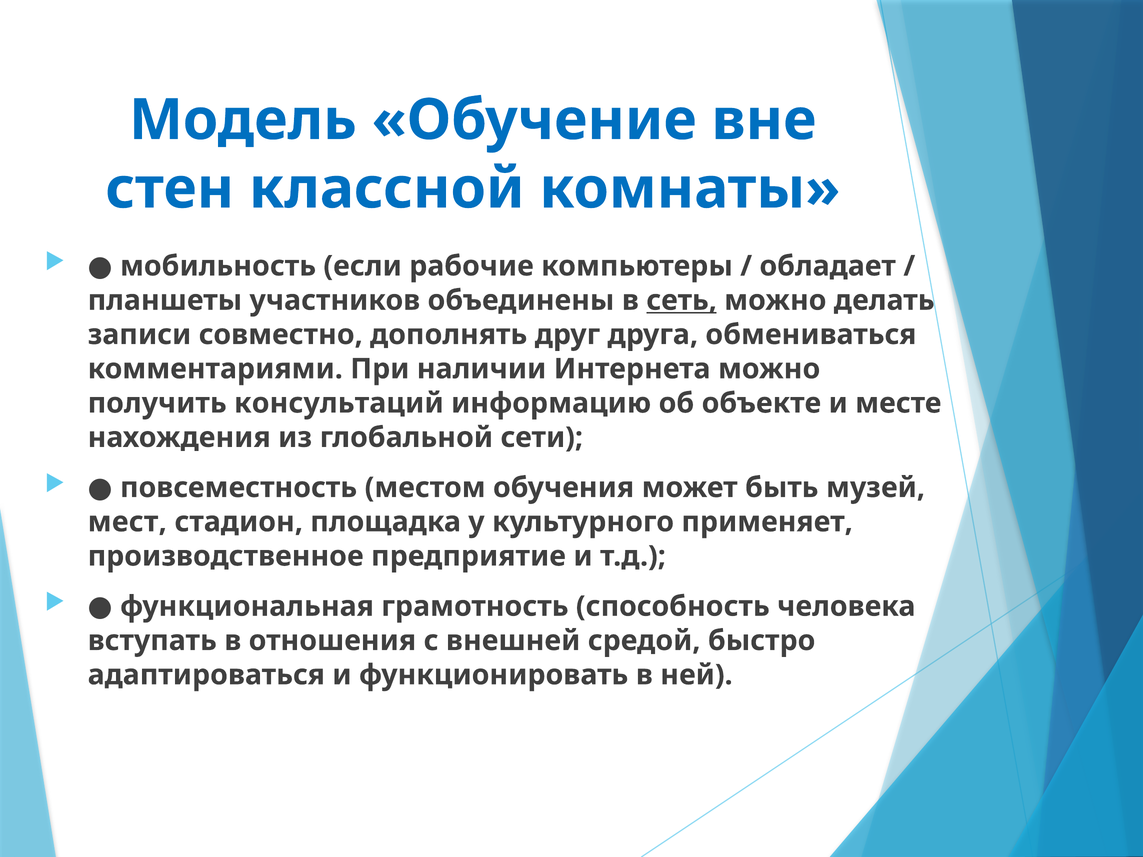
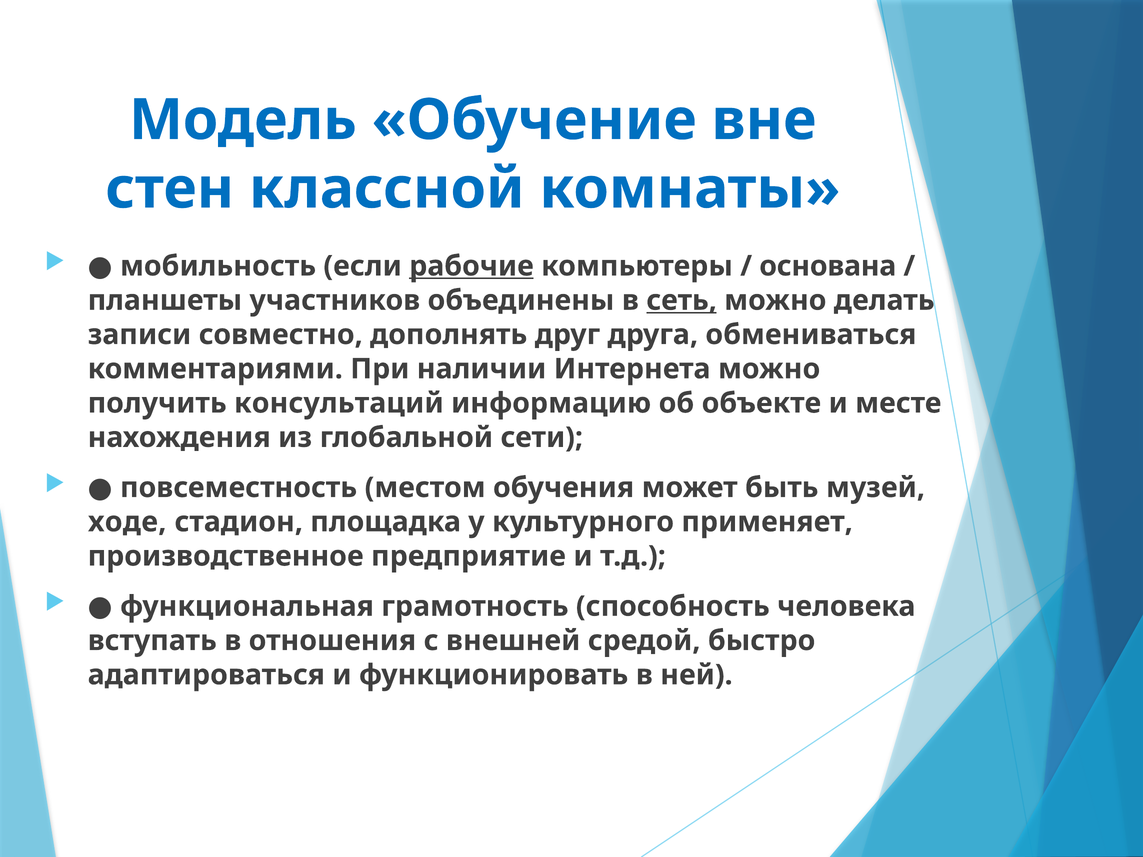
рабочие underline: none -> present (472, 266)
обладает: обладает -> основана (828, 266)
мест: мест -> ходе (127, 522)
